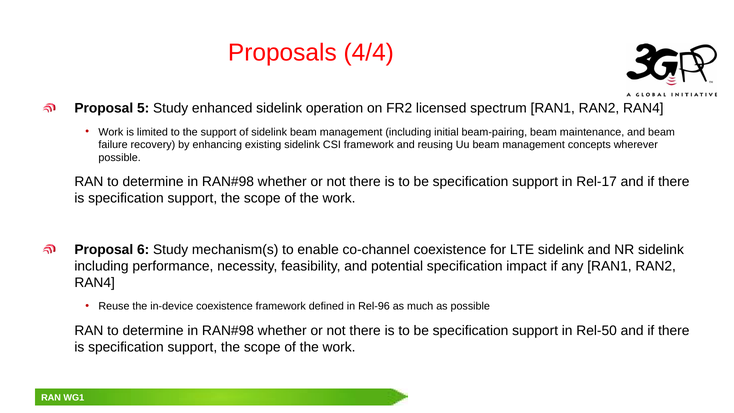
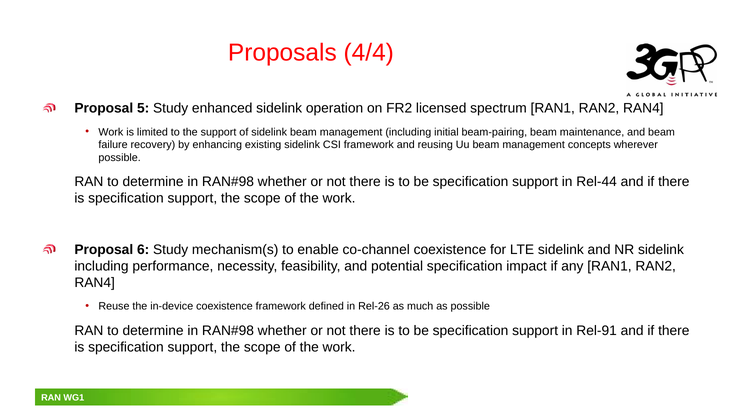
Rel-17: Rel-17 -> Rel-44 (597, 182)
Rel-96: Rel-96 -> Rel-26 (374, 306)
Rel-50: Rel-50 -> Rel-91 (597, 330)
